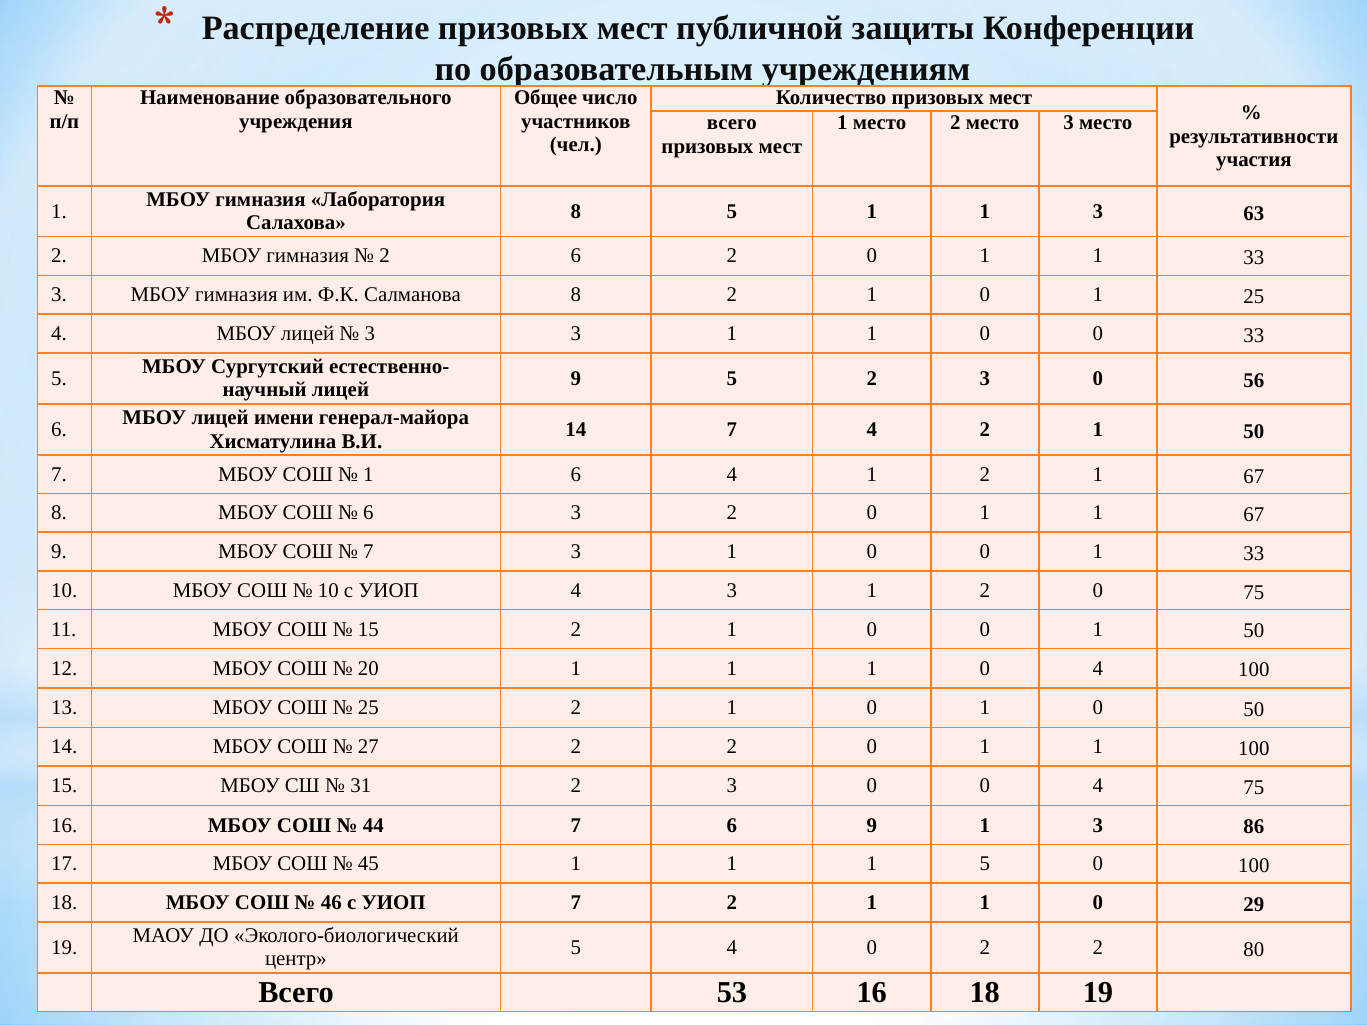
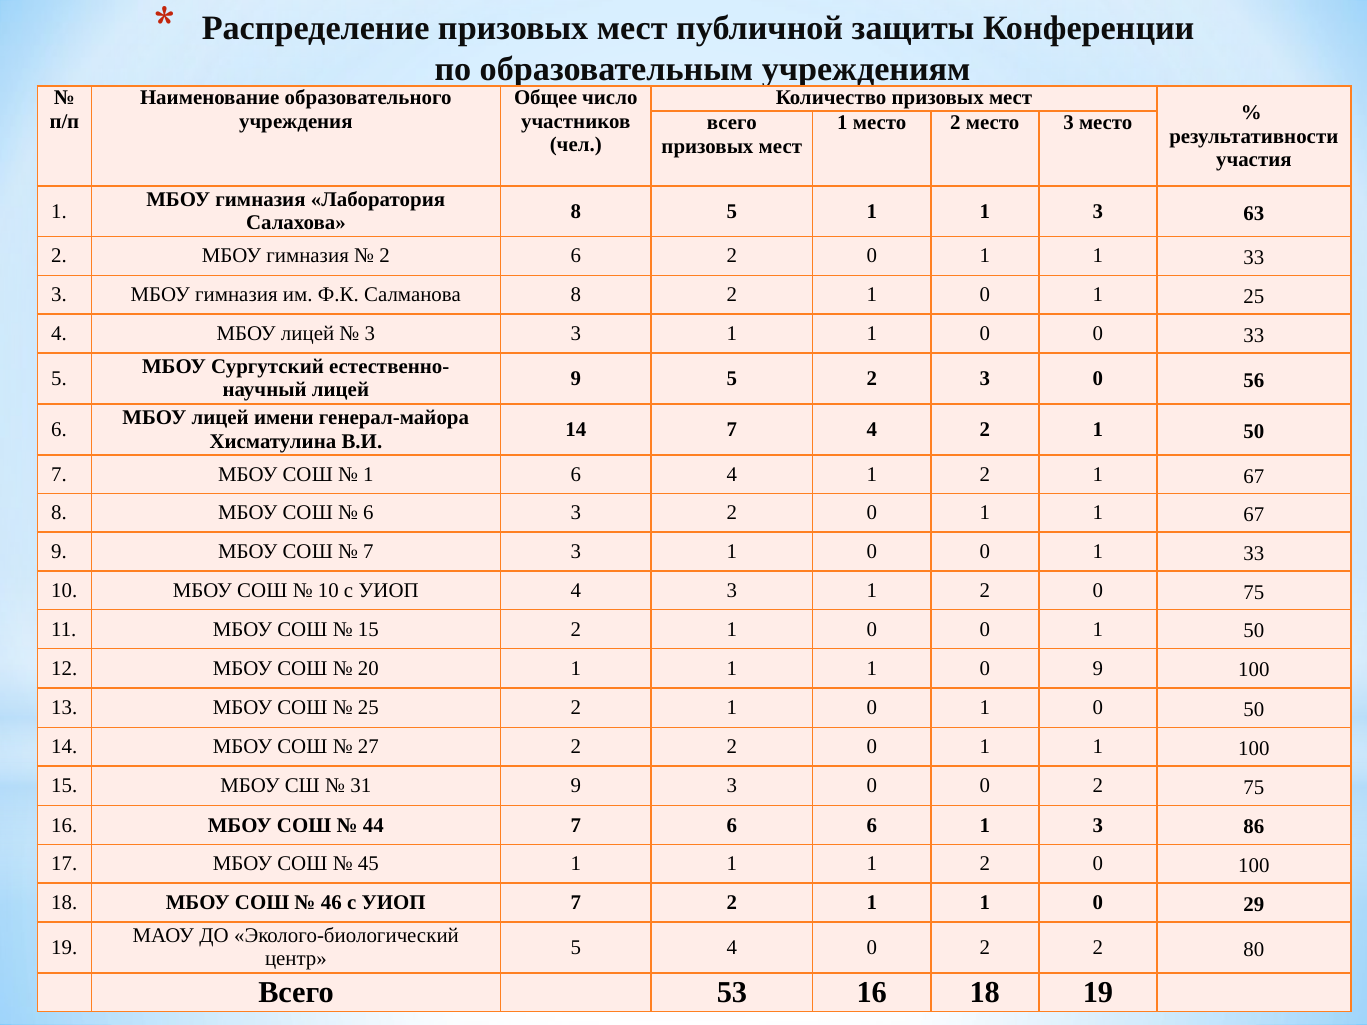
1 0 4: 4 -> 9 (1098, 668)
31 2: 2 -> 9 (576, 786)
0 0 4: 4 -> 2 (1098, 786)
6 9: 9 -> 6 (872, 825)
1 1 5: 5 -> 2 (985, 864)
